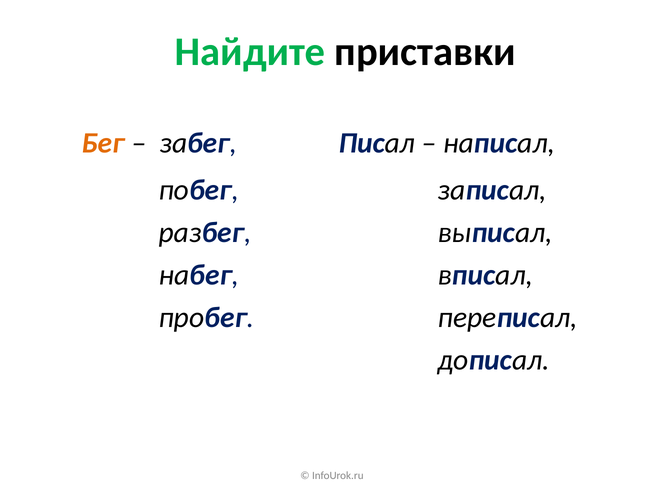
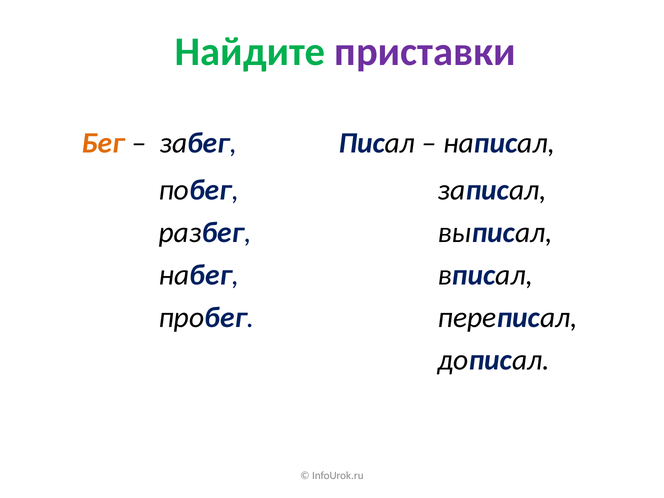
приставки colour: black -> purple (425, 52)
